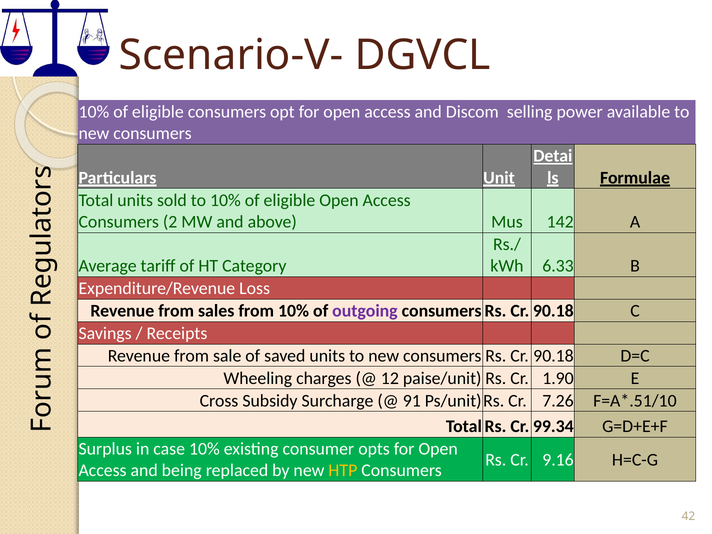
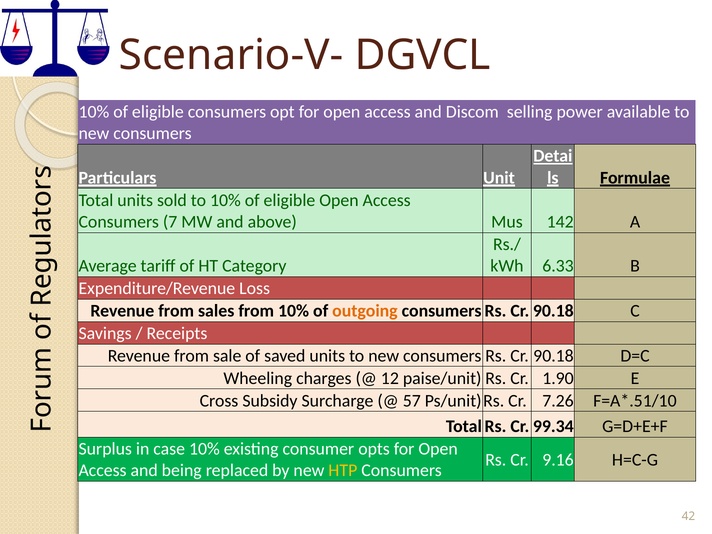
2: 2 -> 7 (170, 222)
outgoing colour: purple -> orange (365, 311)
91: 91 -> 57 (412, 401)
